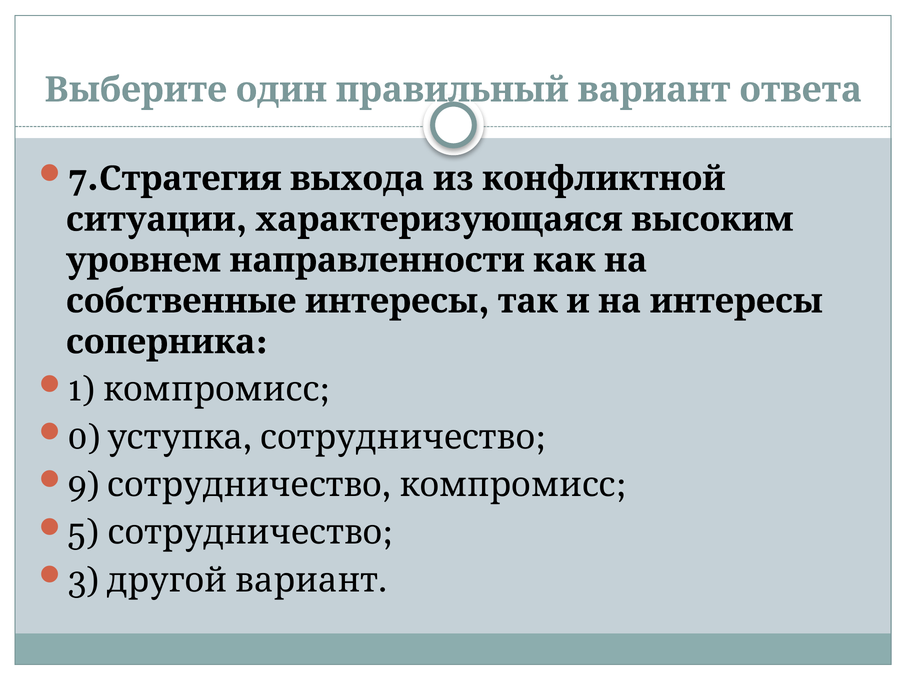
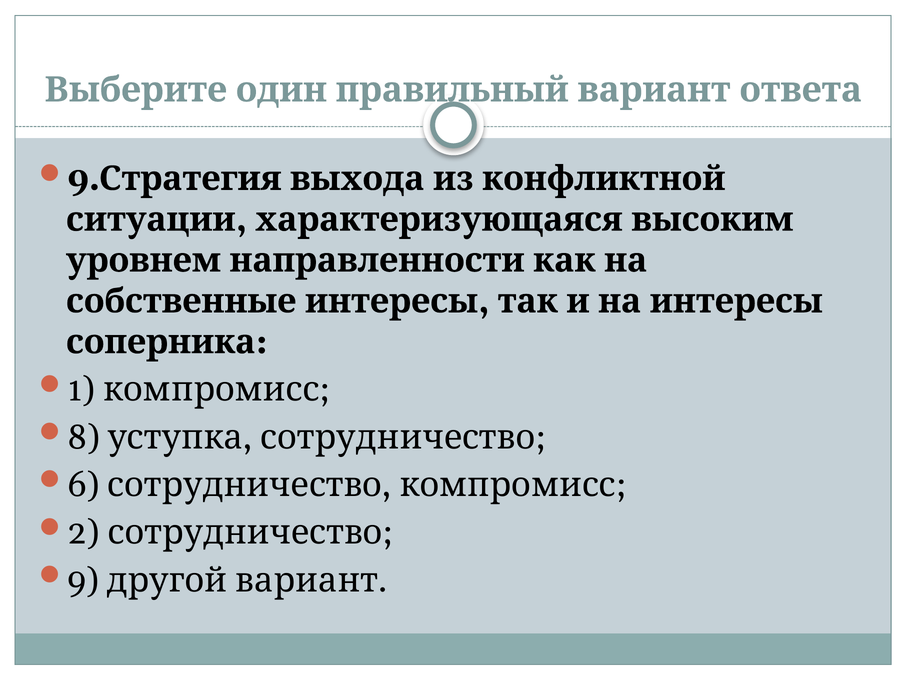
7: 7 -> 9 (84, 179)
0: 0 -> 8 (84, 437)
9: 9 -> 6 (84, 485)
5: 5 -> 2 (84, 533)
3: 3 -> 9 (83, 580)
